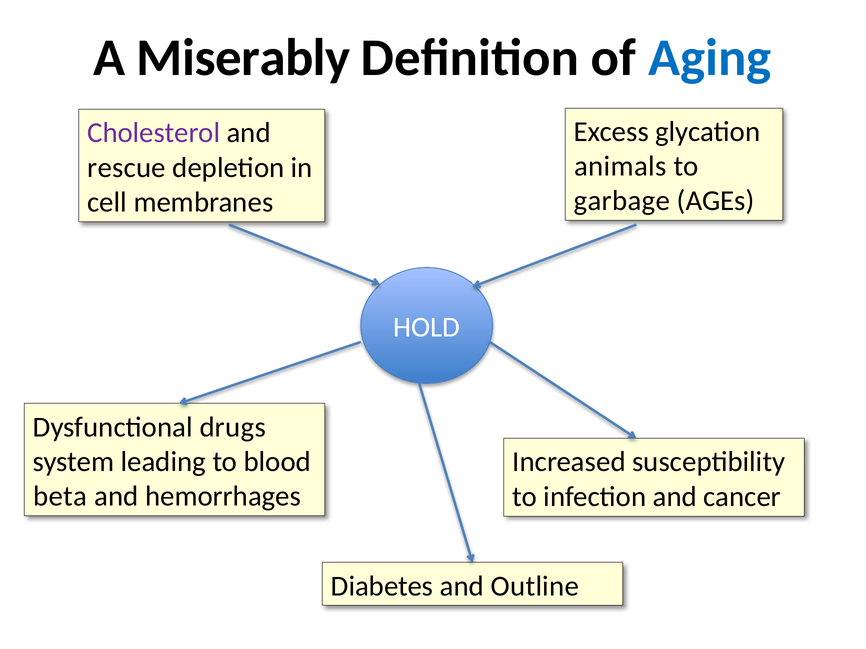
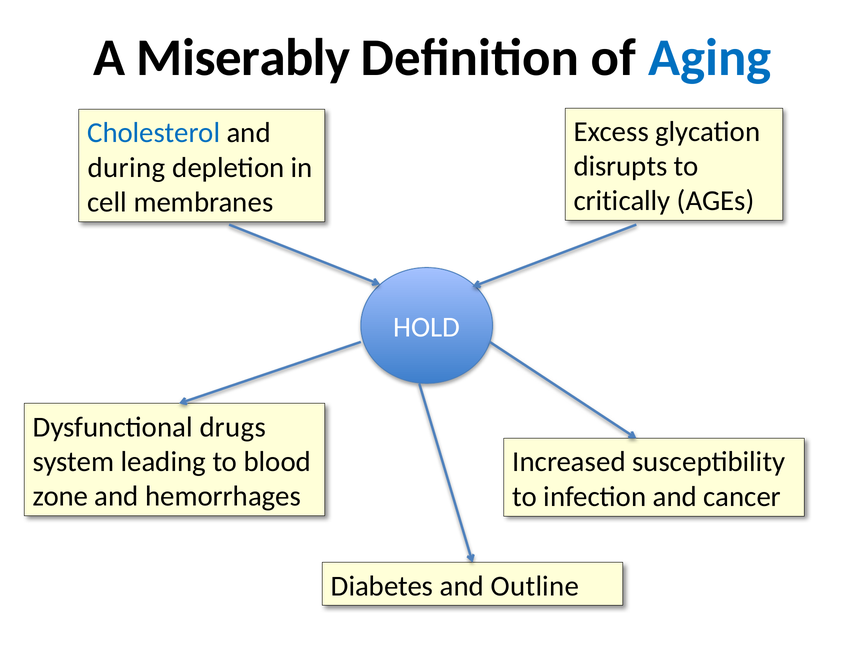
Cholesterol colour: purple -> blue (154, 133)
animals: animals -> disrupts (621, 166)
rescue: rescue -> during (127, 168)
garbage: garbage -> critically (622, 201)
beta: beta -> zone (61, 497)
